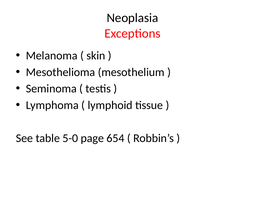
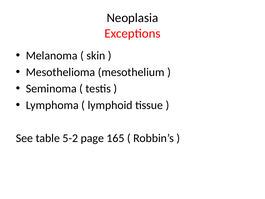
5-0: 5-0 -> 5-2 (70, 138)
654: 654 -> 165 (116, 138)
